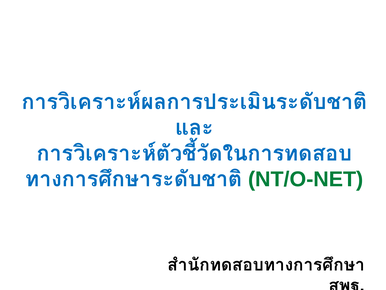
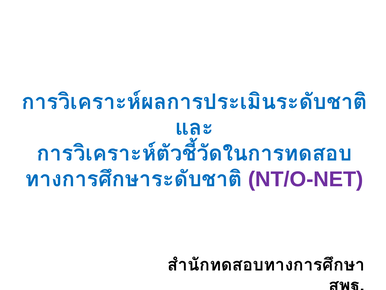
NT/O-NET colour: green -> purple (306, 179)
